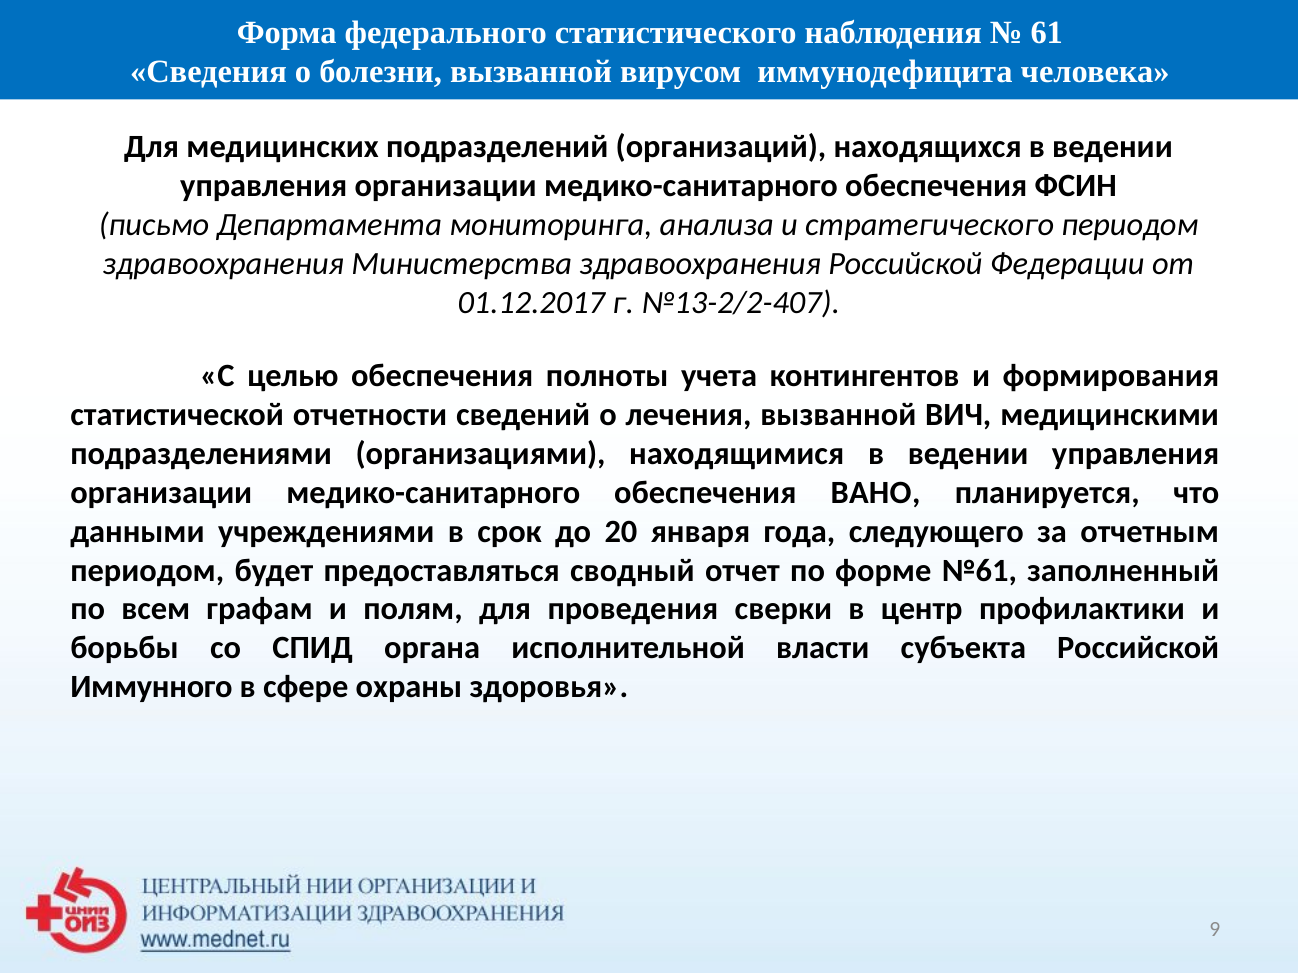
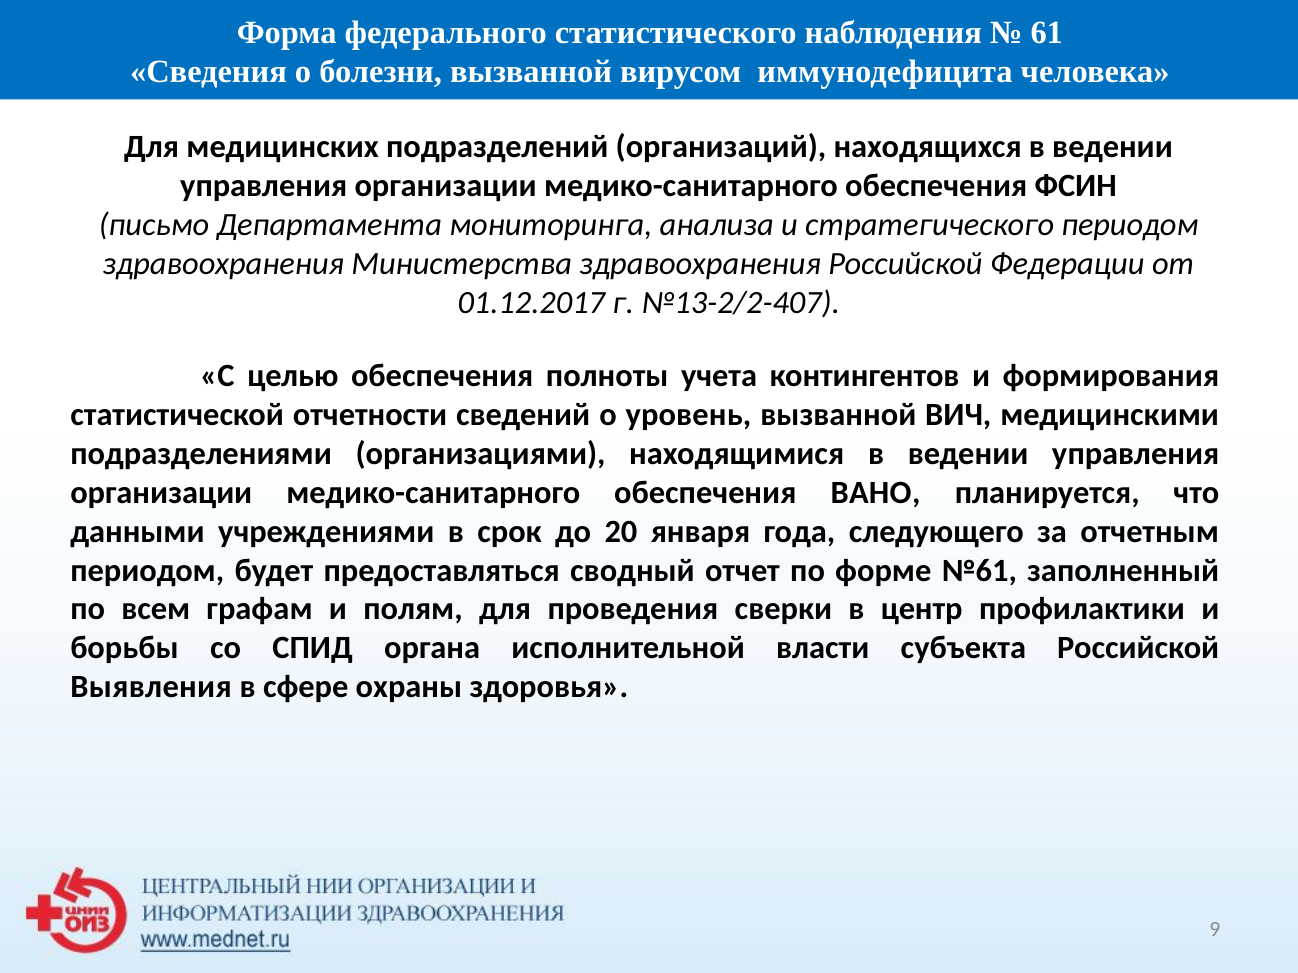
лечения: лечения -> уровень (688, 415)
Иммунного: Иммунного -> Выявления (151, 687)
